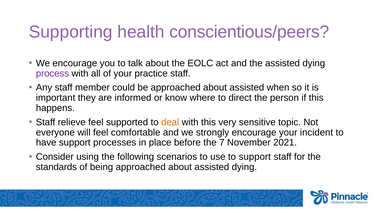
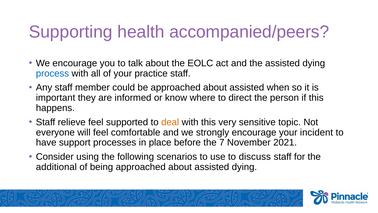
conscientious/peers: conscientious/peers -> accompanied/peers (249, 32)
process colour: purple -> blue (52, 73)
to support: support -> discuss (255, 156)
standards: standards -> additional (56, 167)
